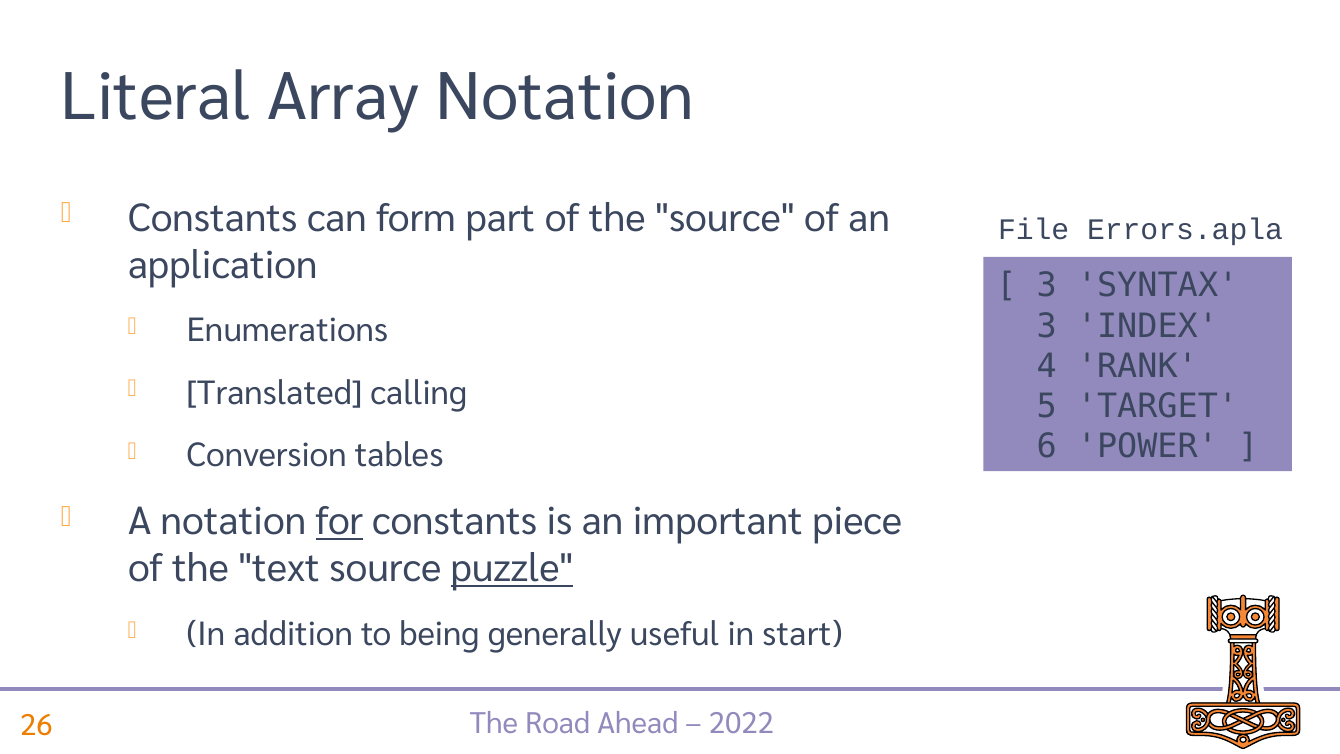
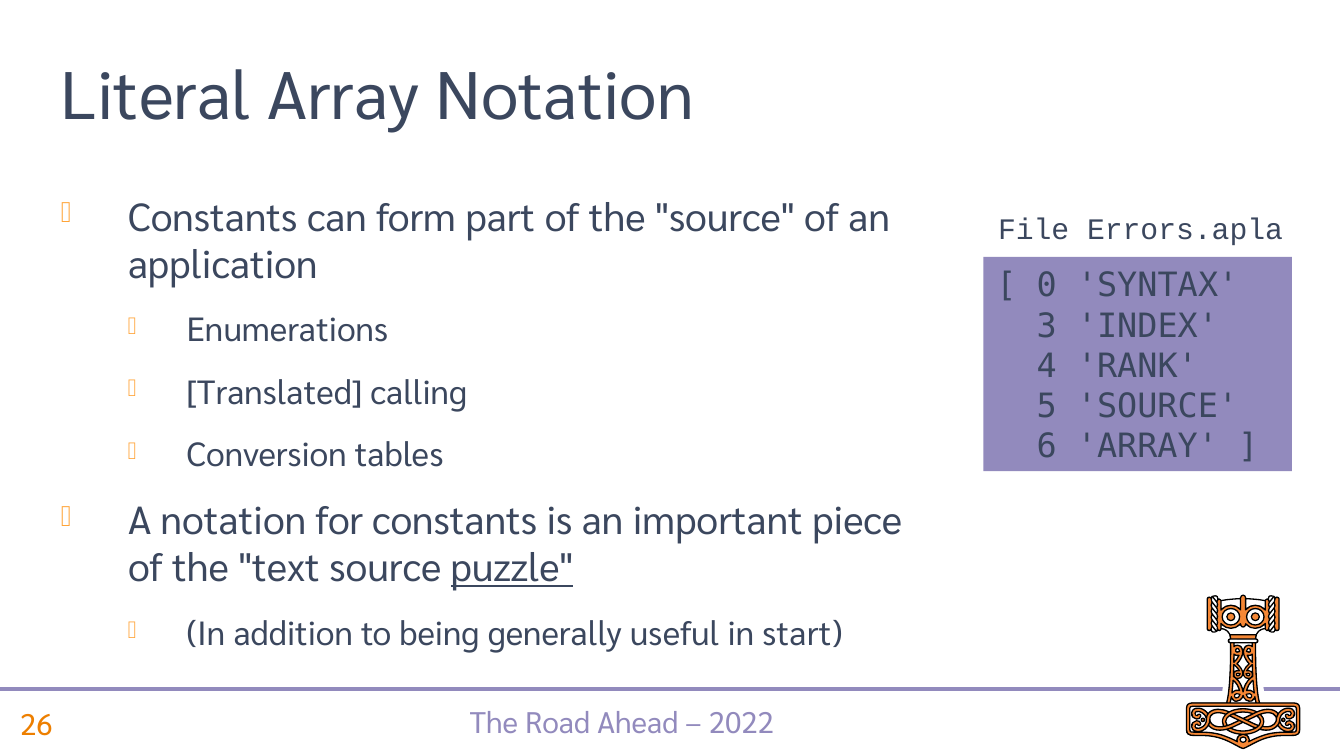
3: 3 -> 0 (1047, 286)
5 TARGET: TARGET -> SOURCE (1157, 406)
6 POWER: POWER -> ARRAY (1147, 447)
for underline: present -> none (339, 522)
